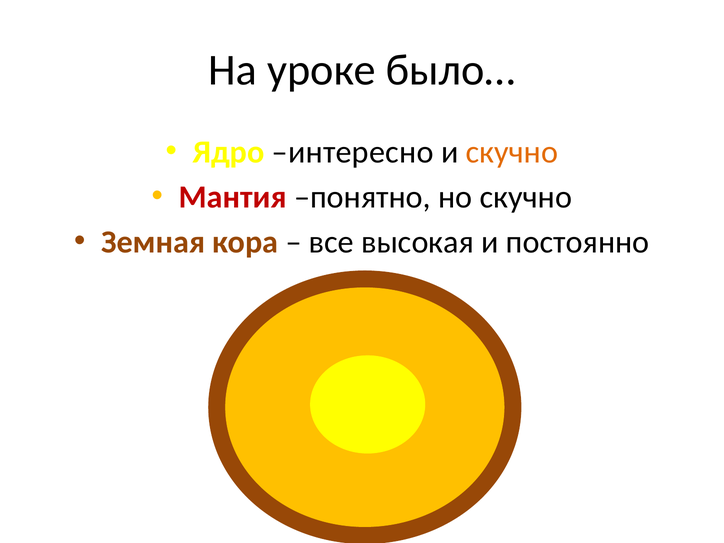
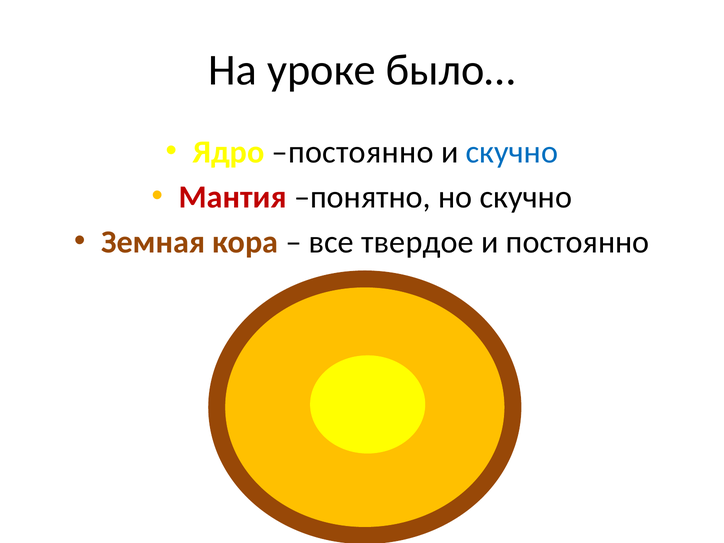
Ядро интересно: интересно -> постоянно (353, 152)
скучно colour: orange -> blue (512, 152)
высокая: высокая -> твердое (417, 242)
